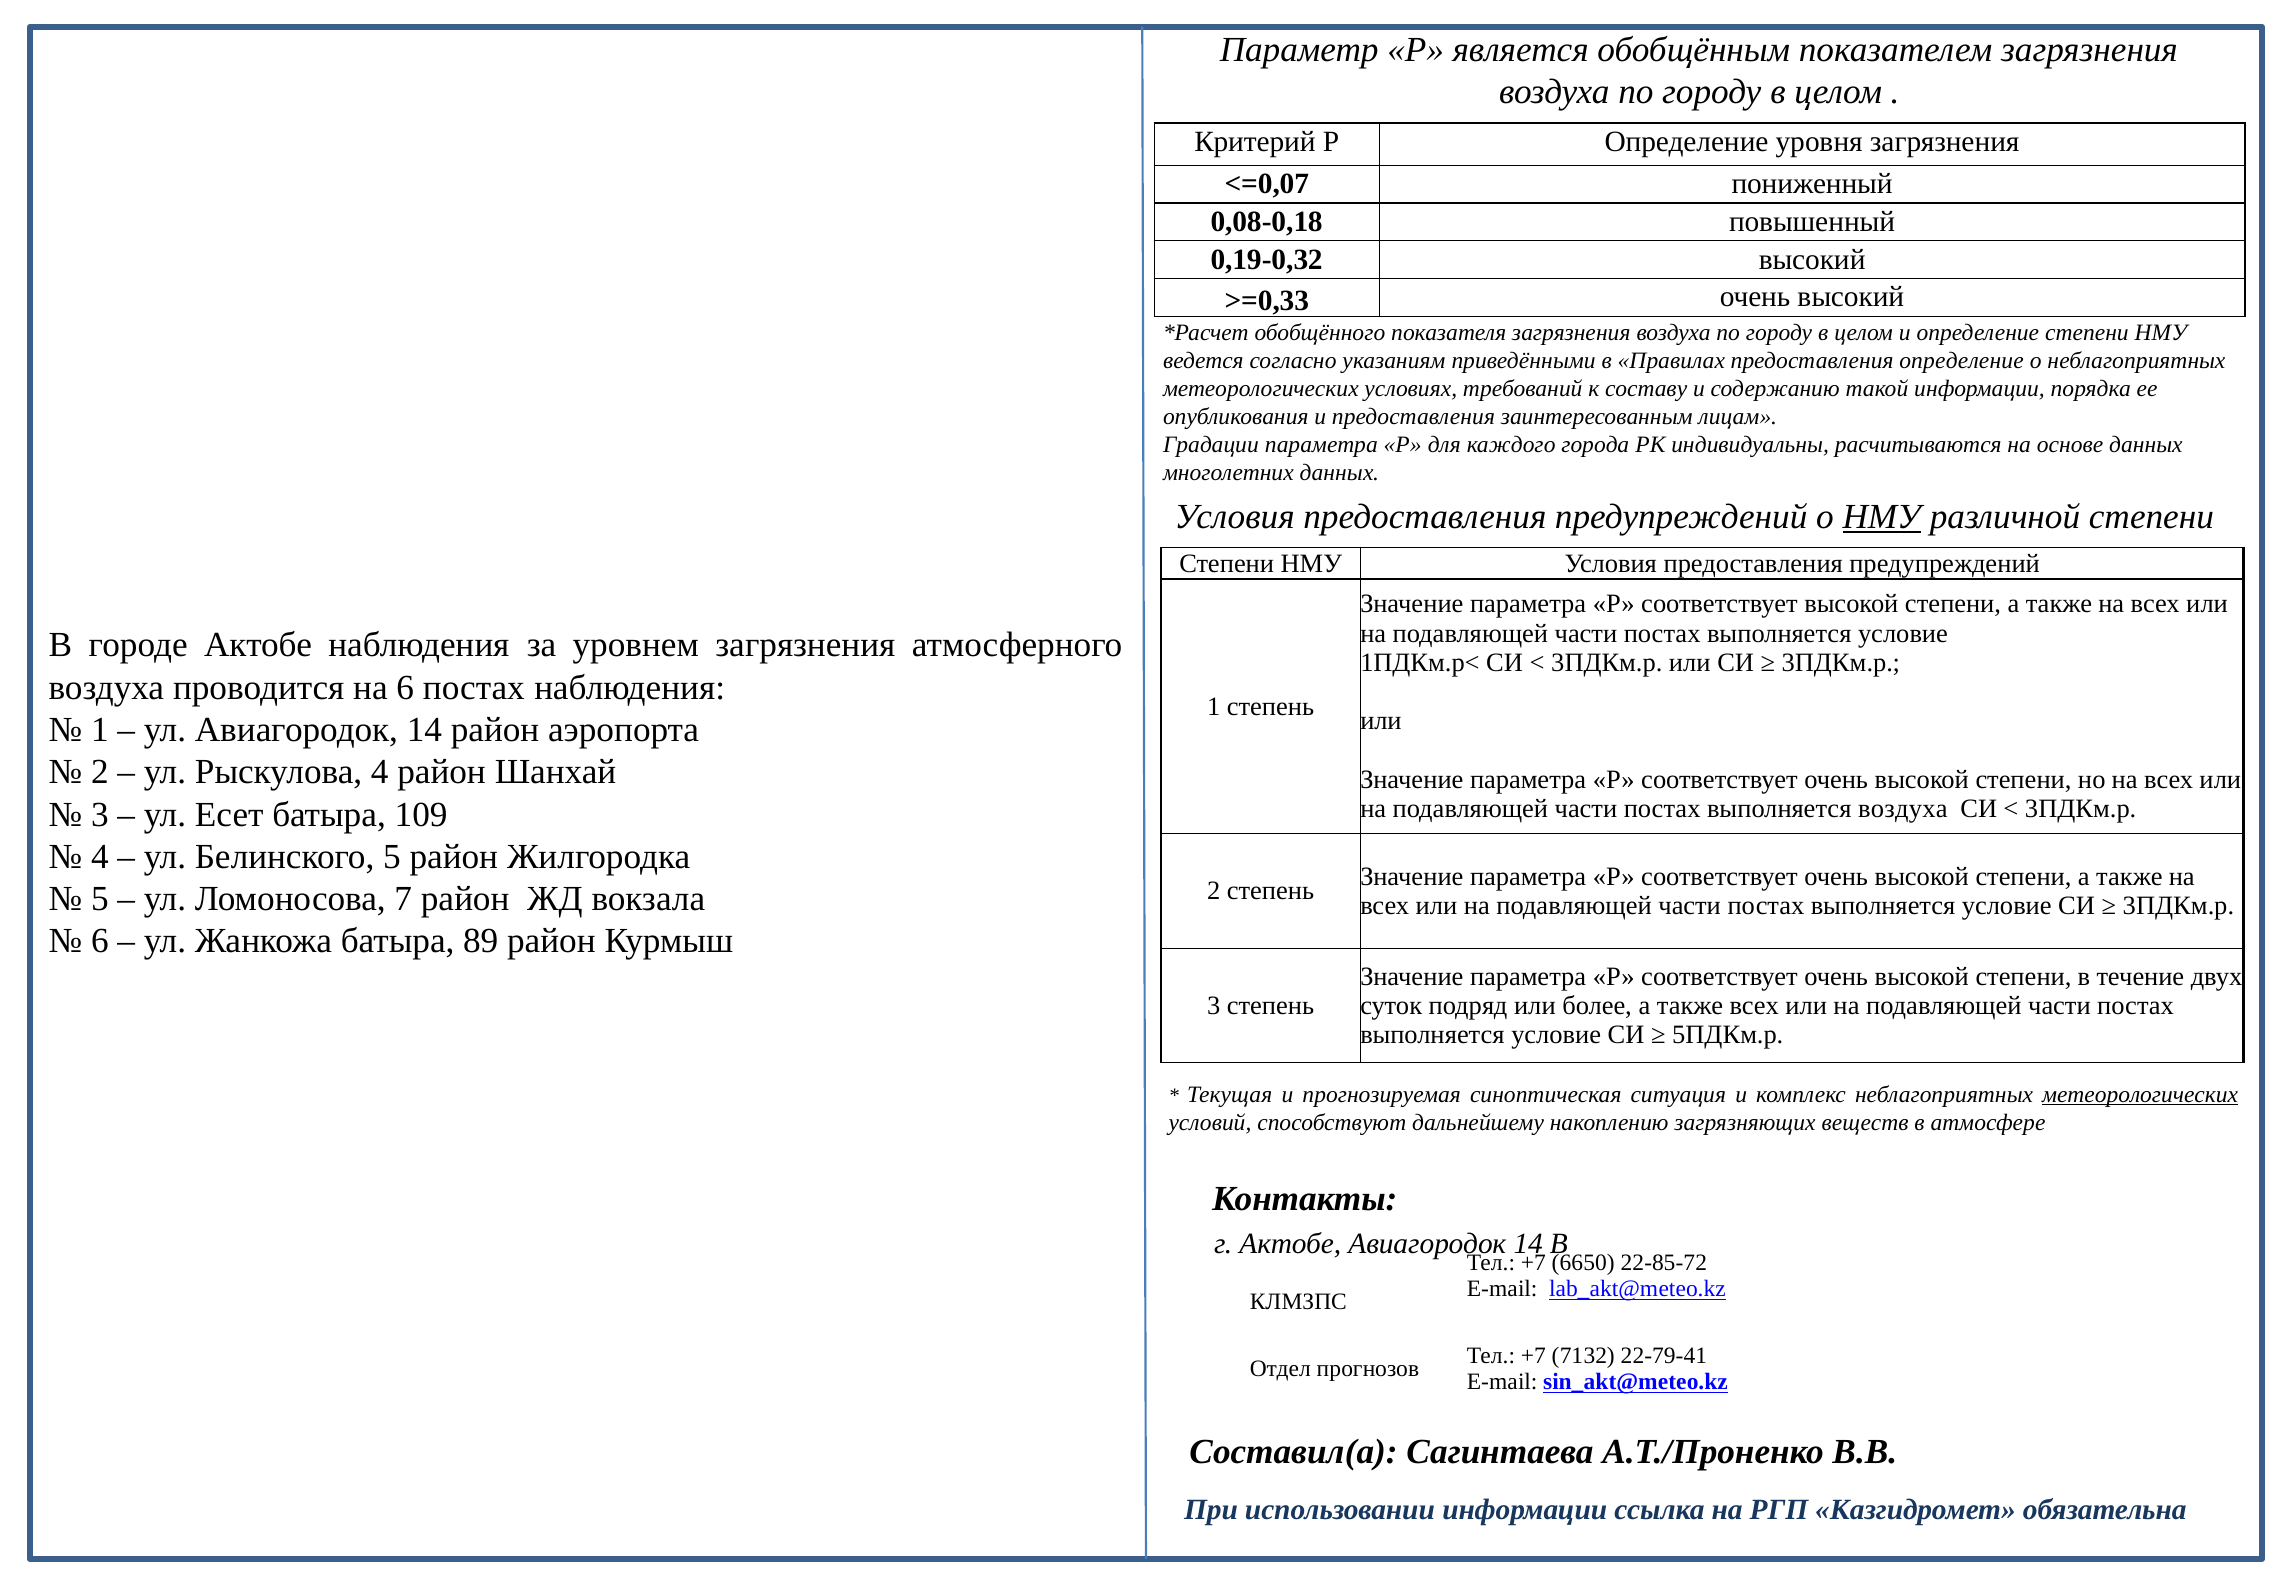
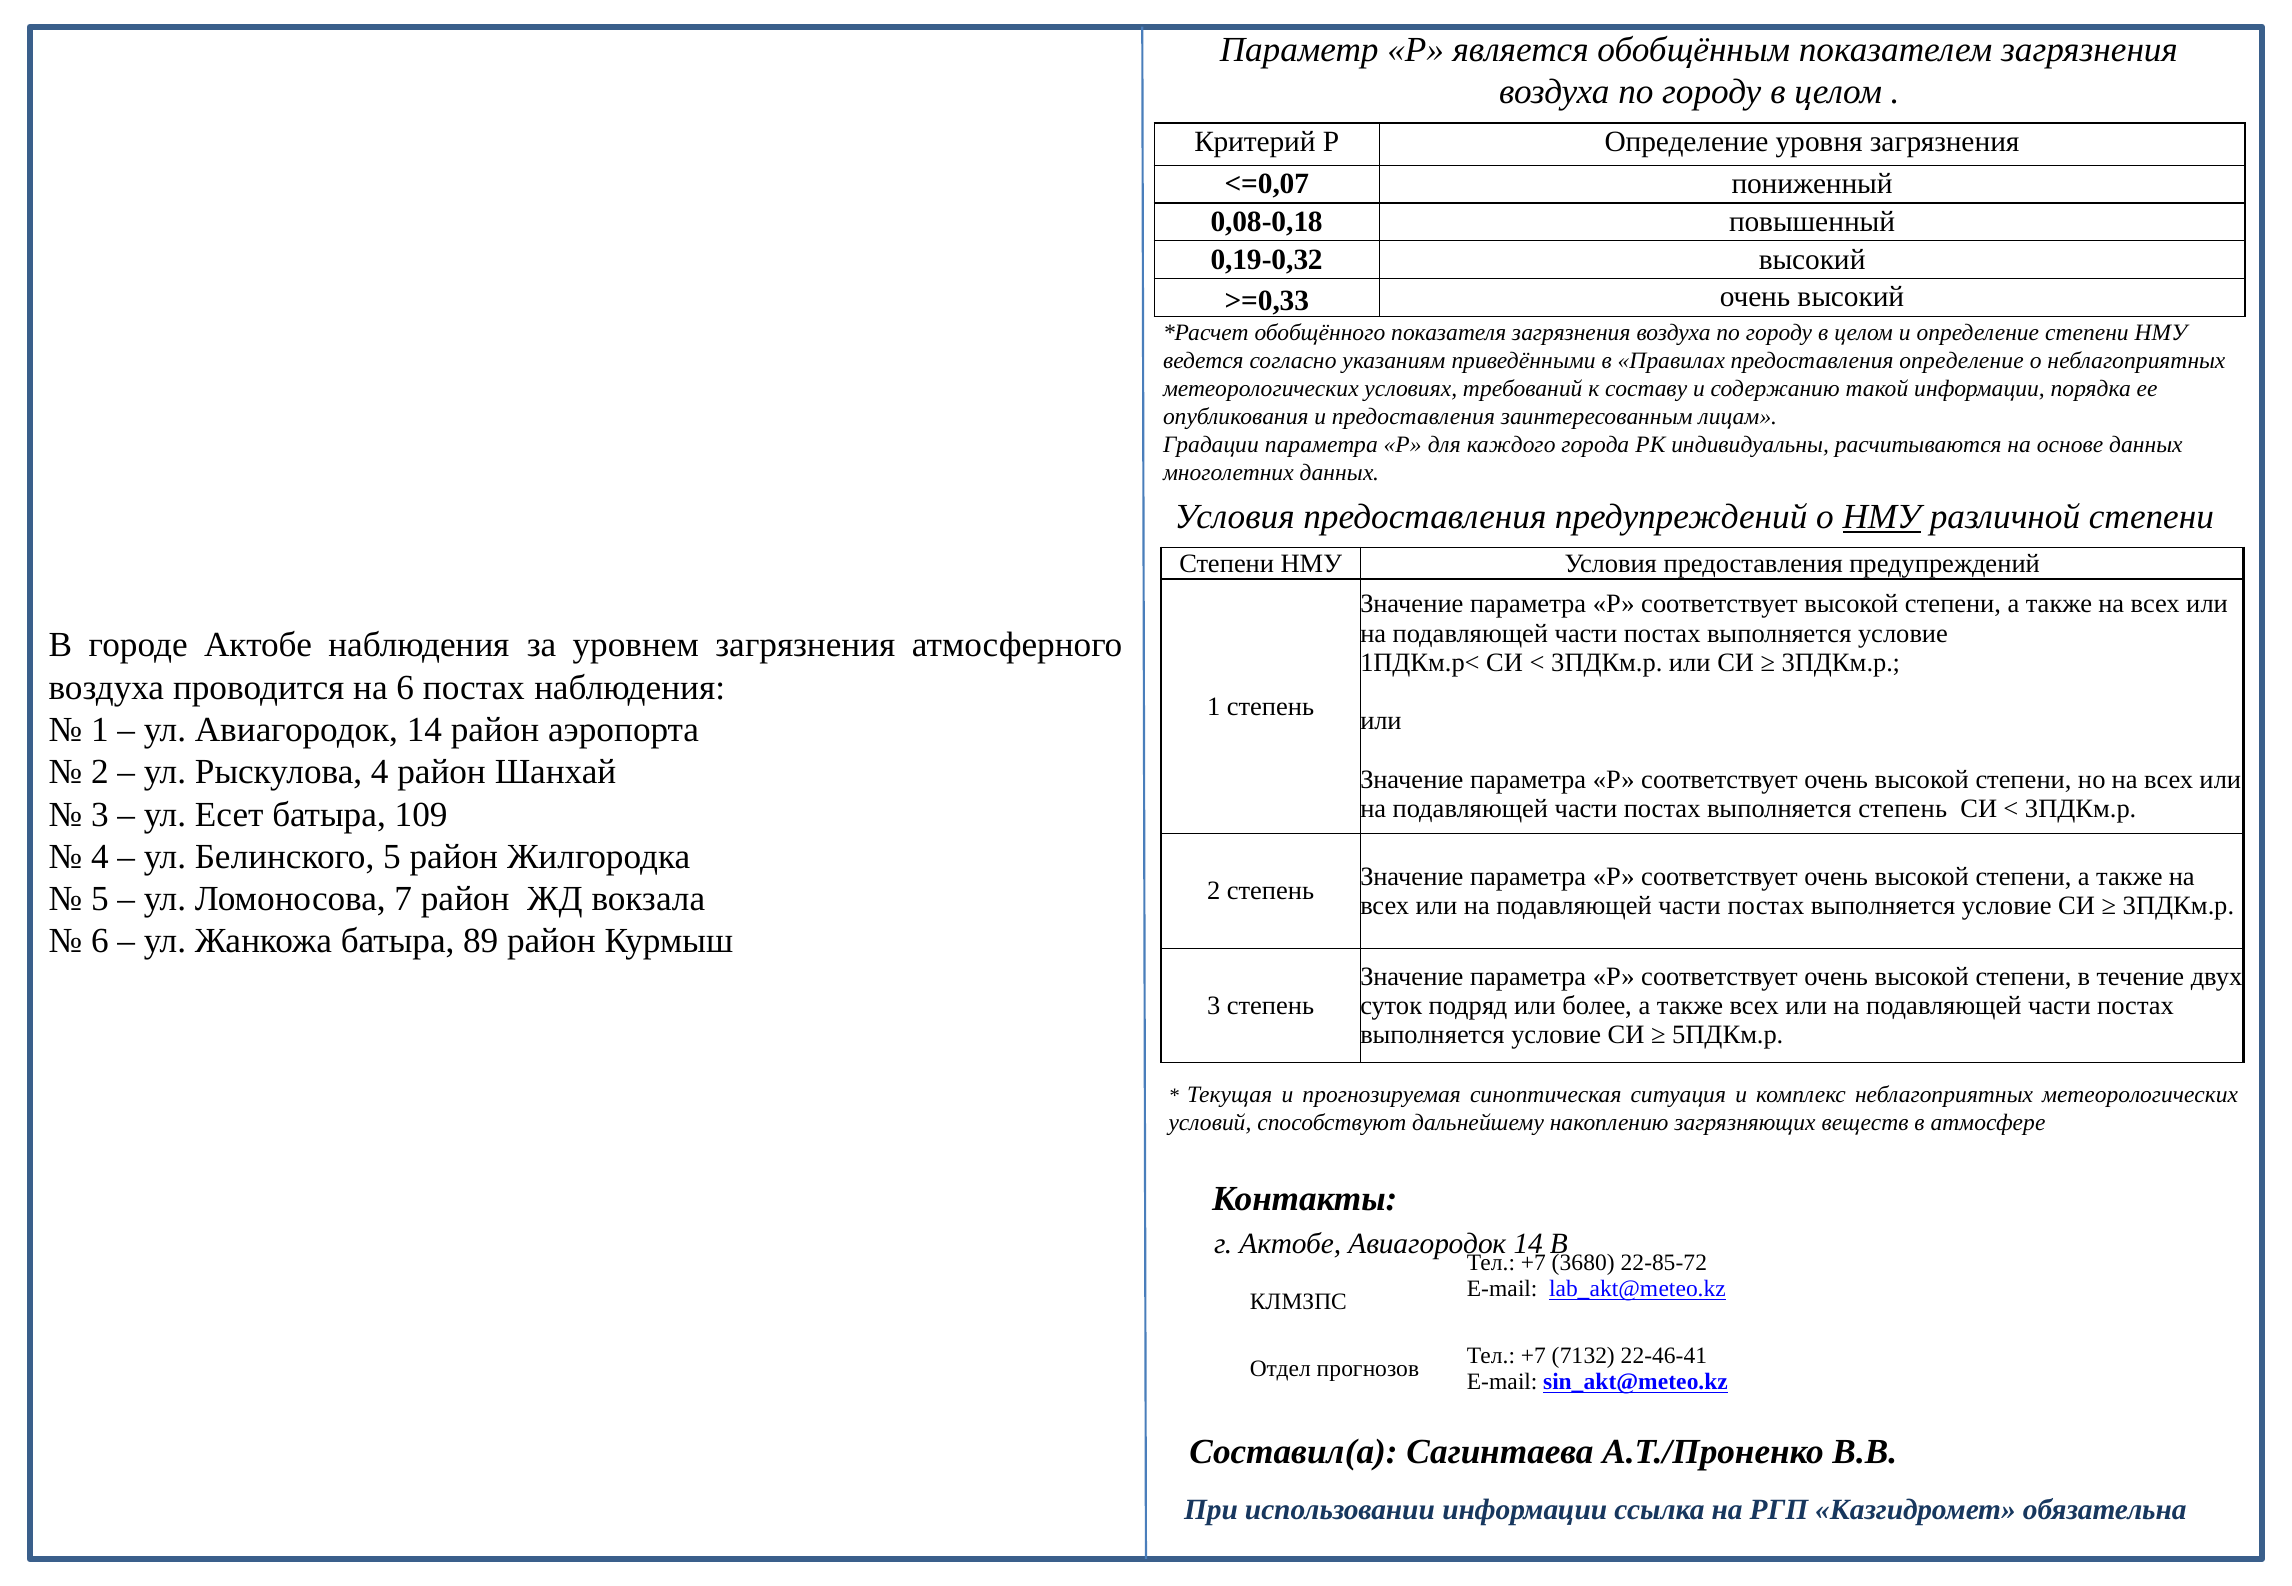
выполняется воздуха: воздуха -> степень (1903, 810)
метеорологических underline: present -> none (2140, 1095)
6650: 6650 -> 3680 (1583, 1263)
22-79-41: 22-79-41 -> 22-46-41 (1664, 1357)
